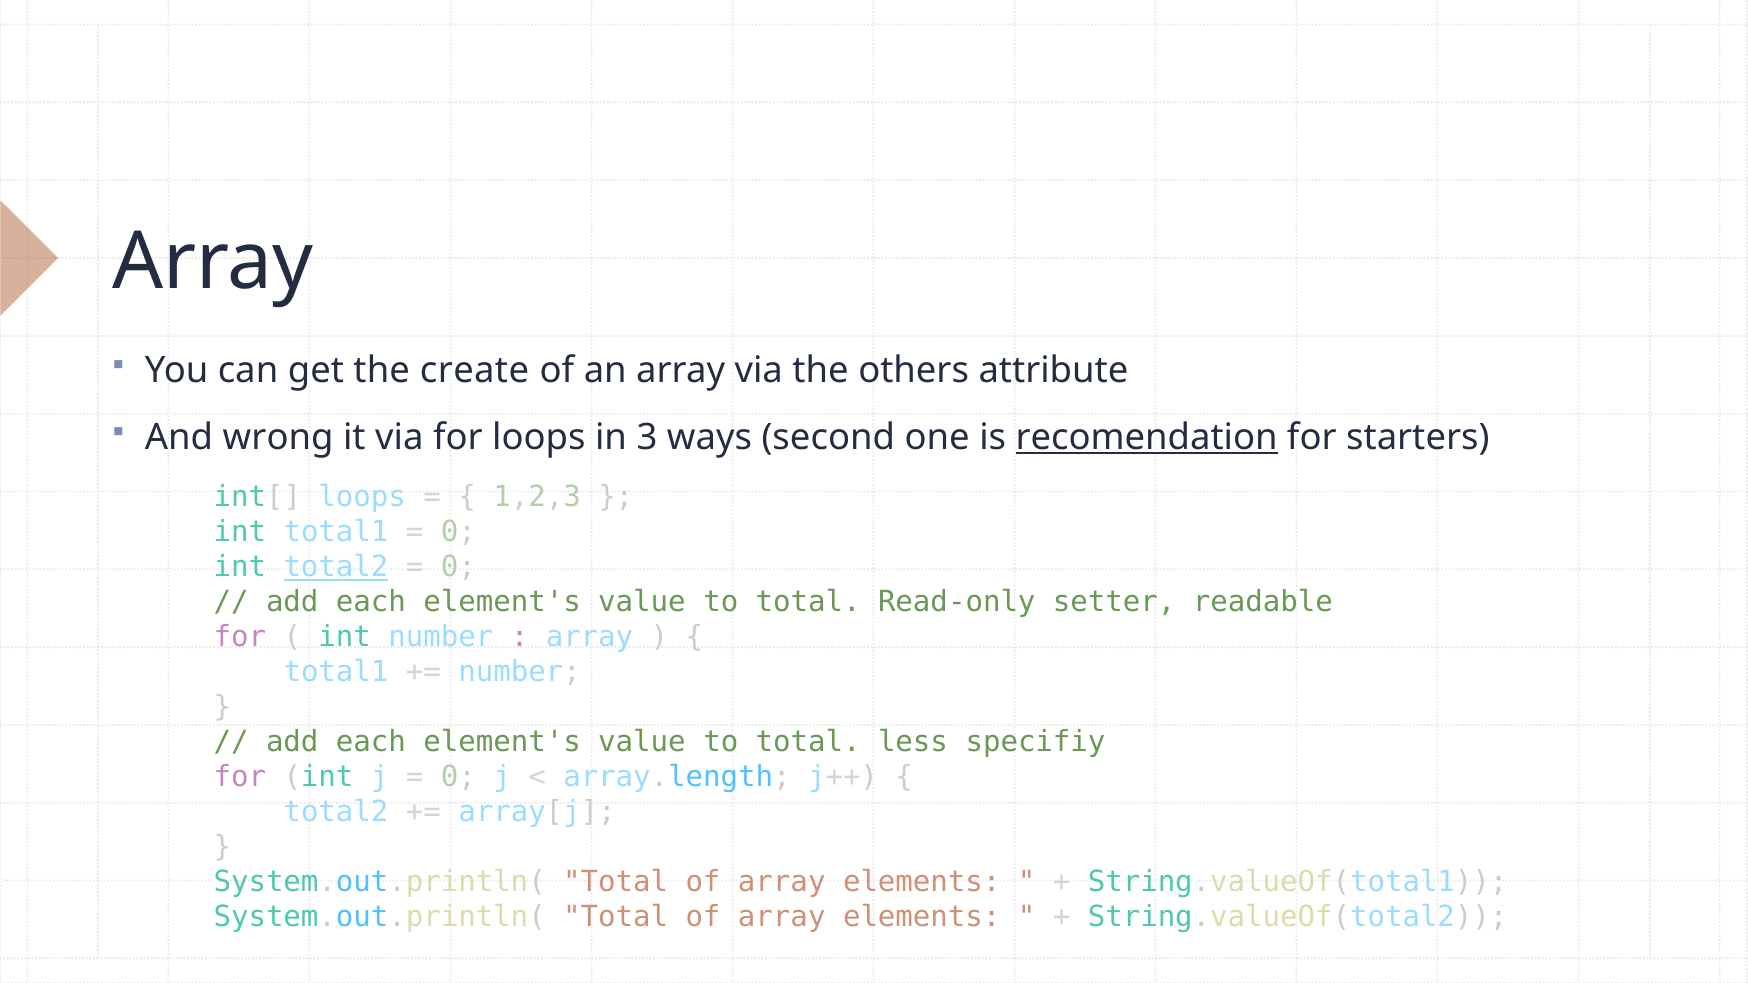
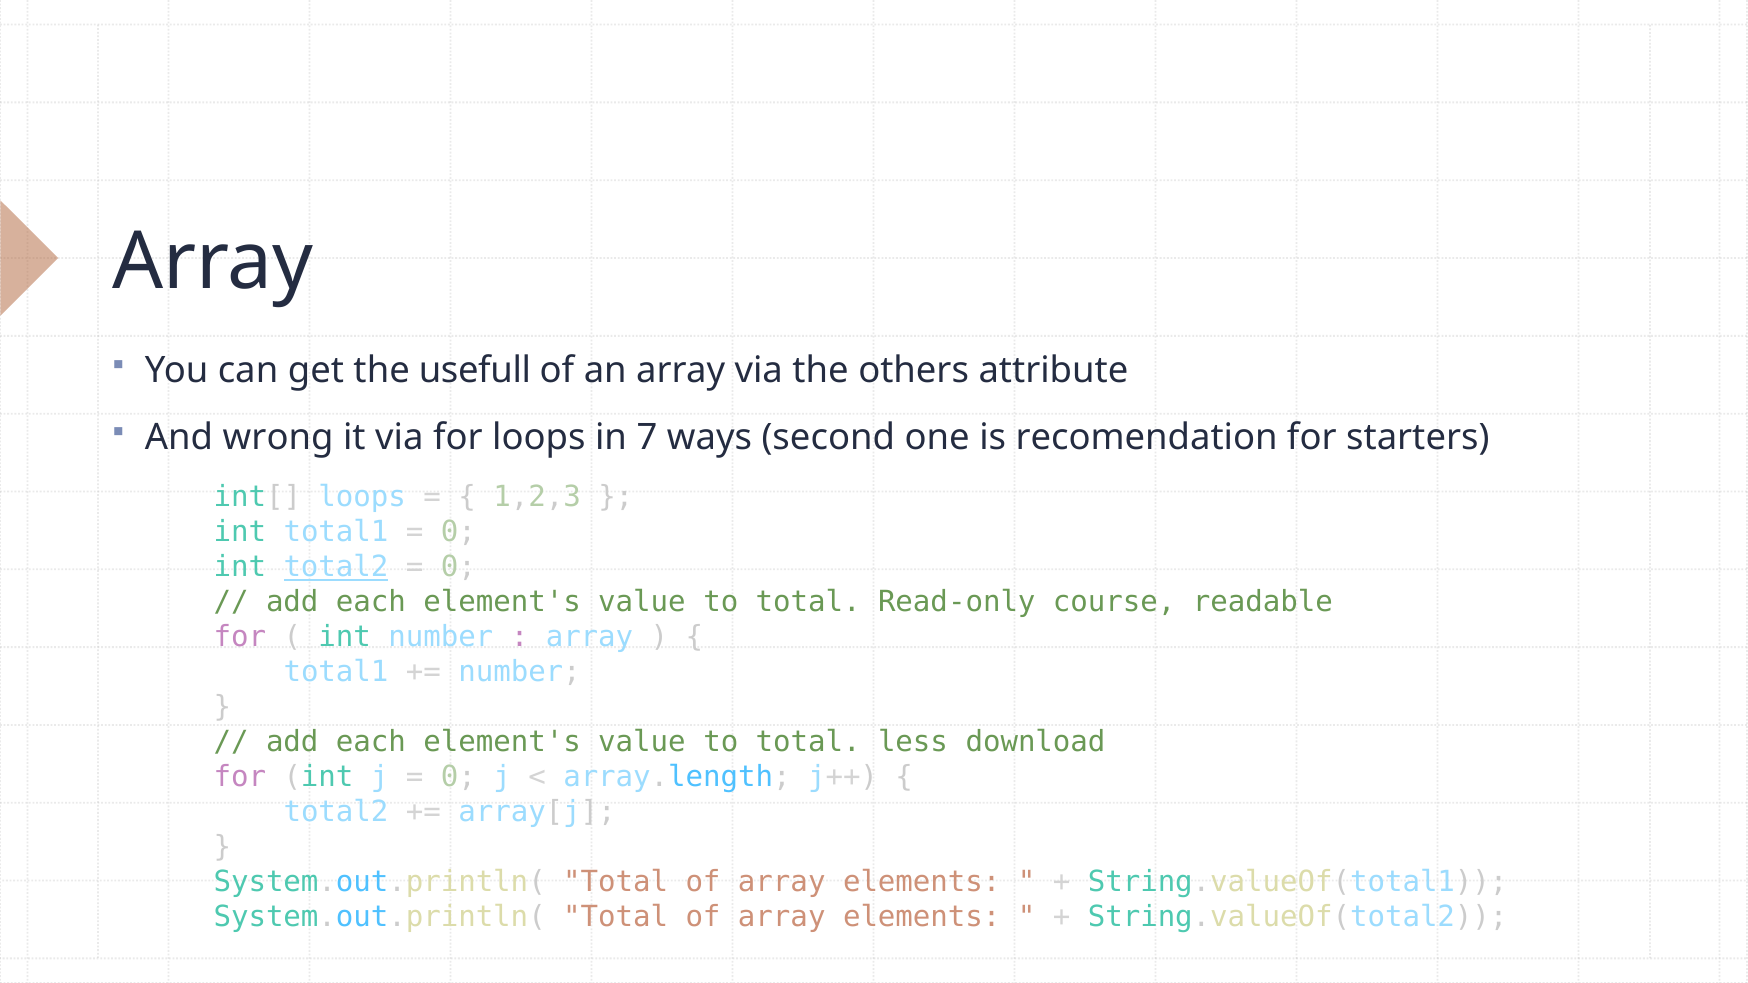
create: create -> usefull (475, 371)
3: 3 -> 7 (647, 437)
recomendation underline: present -> none (1147, 437)
setter: setter -> course (1114, 602)
specifiy: specifiy -> download (1036, 742)
